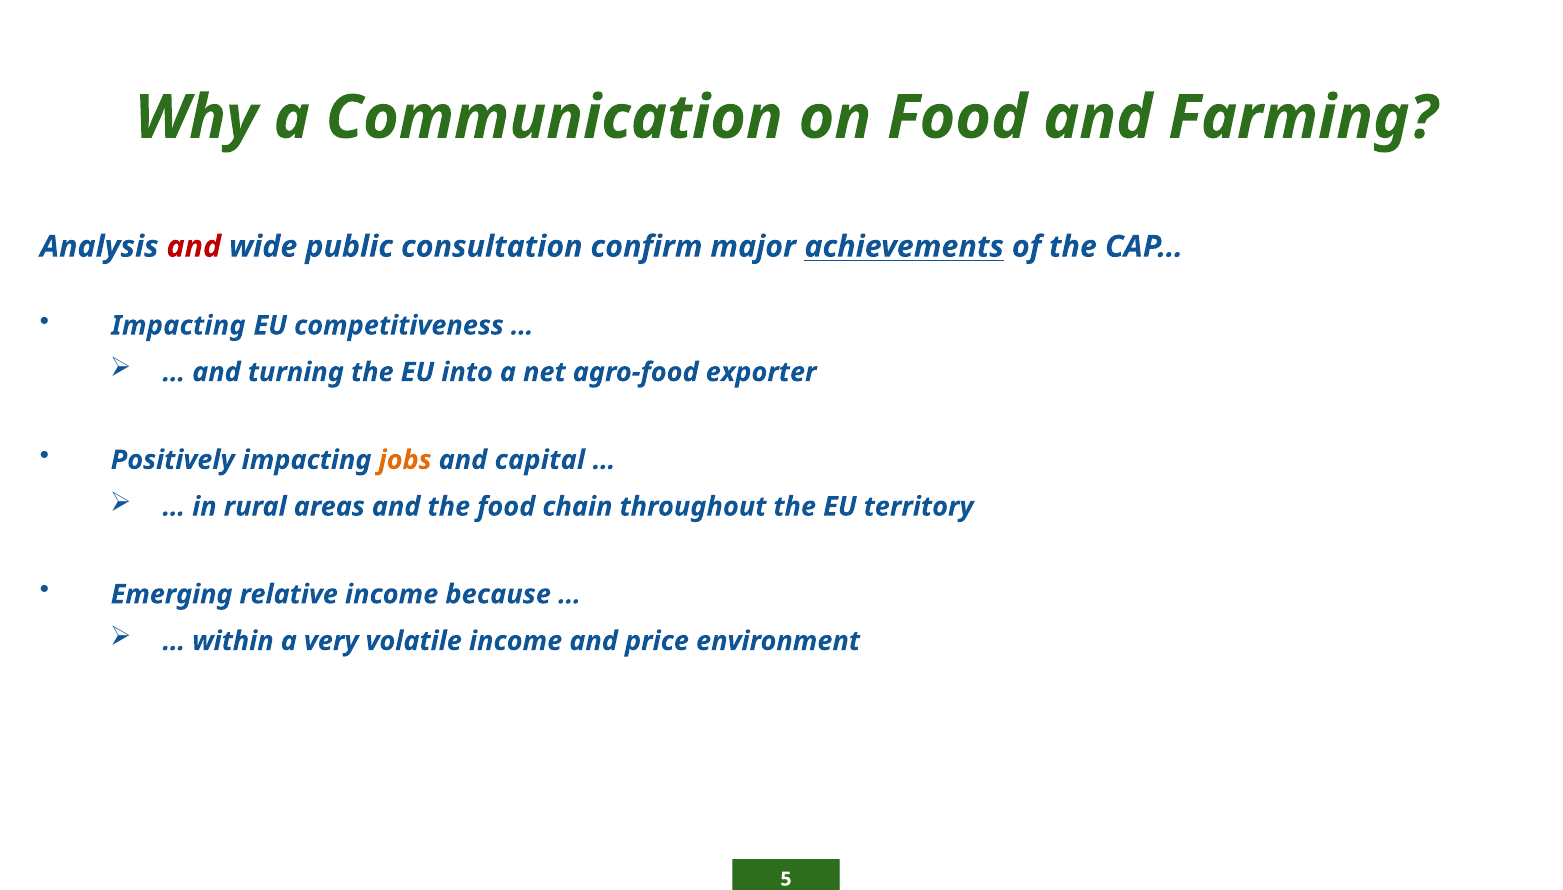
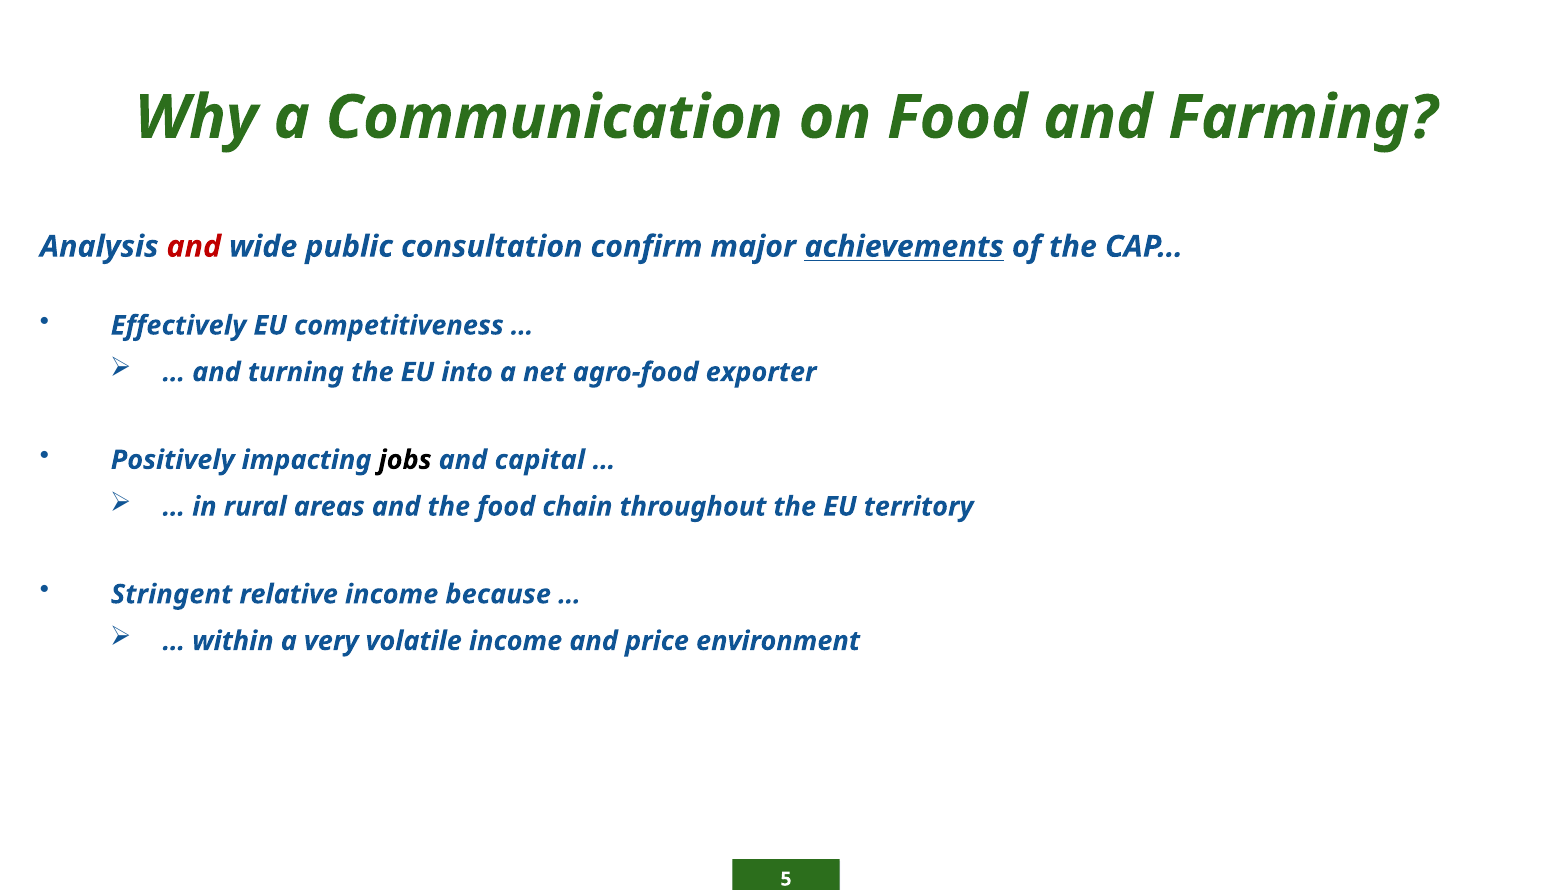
Impacting: Impacting -> Effectively (178, 325)
jobs colour: orange -> black (405, 460)
Emerging: Emerging -> Stringent (171, 594)
